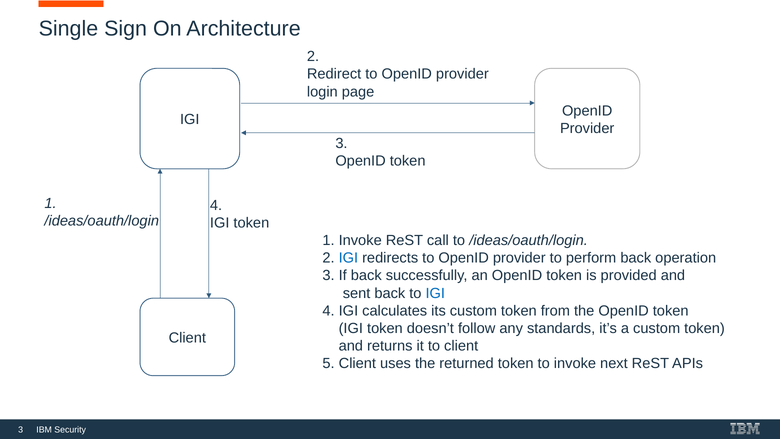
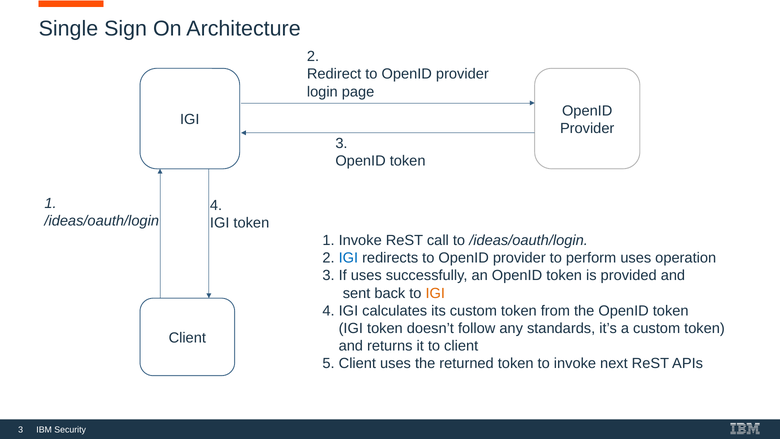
perform back: back -> uses (636, 258)
If back: back -> uses (366, 276)
IGI colour: blue -> orange (435, 293)
